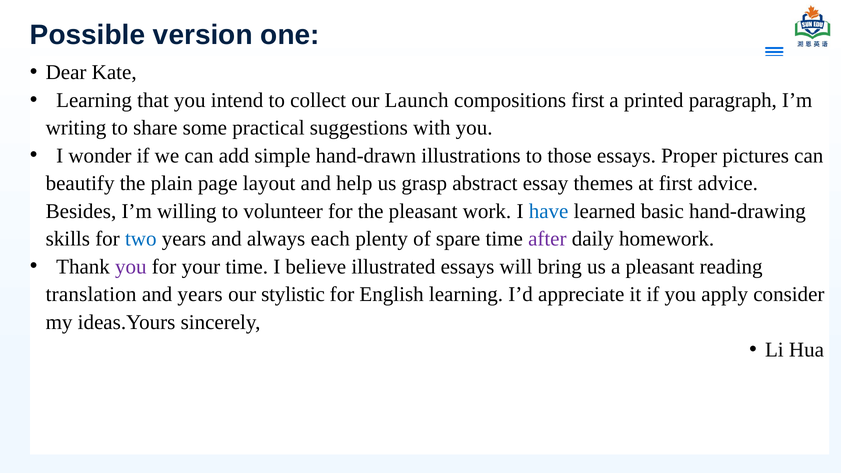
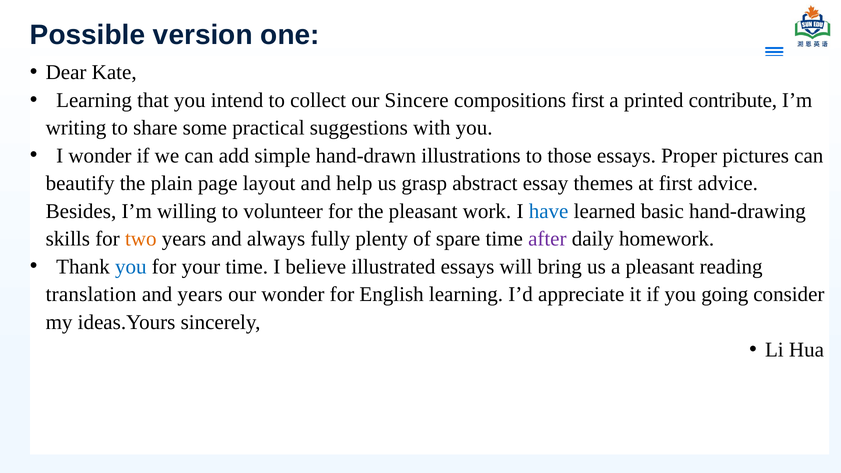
Launch: Launch -> Sincere (417, 100)
paragraph: paragraph -> contribute (733, 100)
two colour: blue -> orange (141, 239)
each: each -> fully (330, 239)
you colour: purple -> blue (131, 267)
our stylistic: stylistic -> wonder (293, 294)
apply: apply -> going (725, 294)
